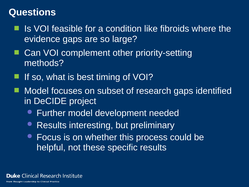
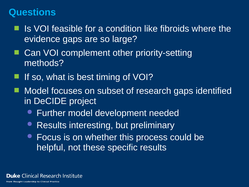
Questions colour: white -> light blue (32, 12)
